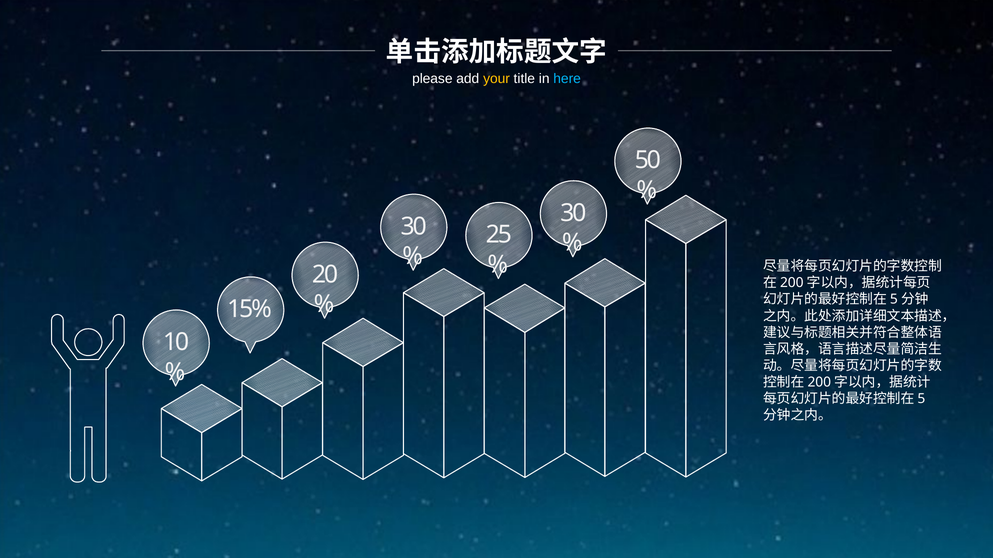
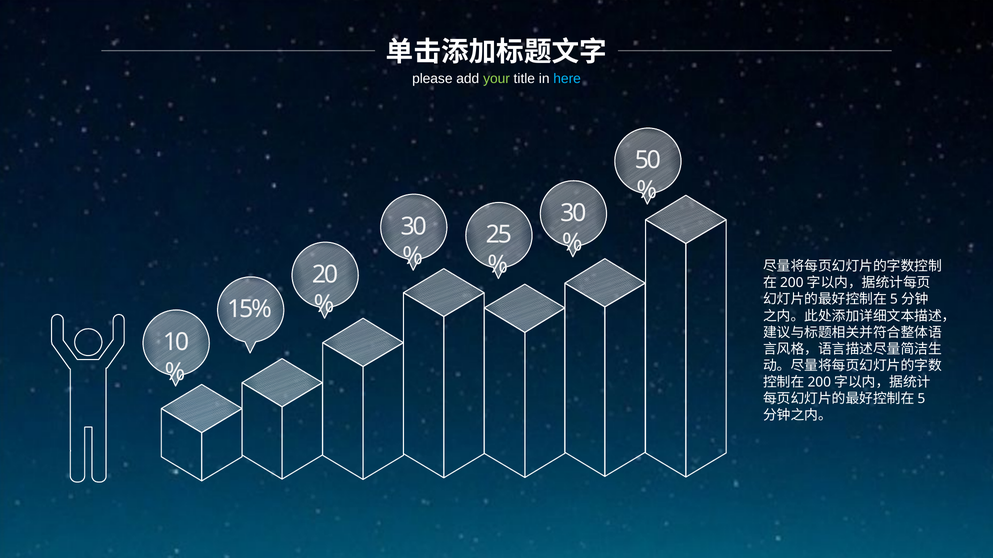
your colour: yellow -> light green (497, 79)
